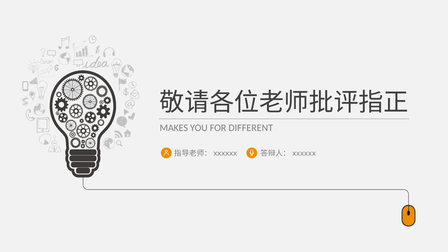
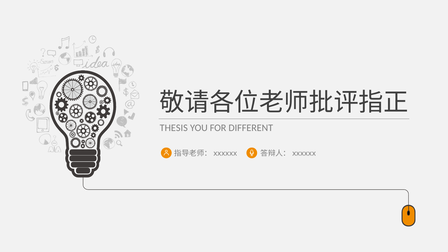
MAKES: MAKES -> THESIS (174, 128)
